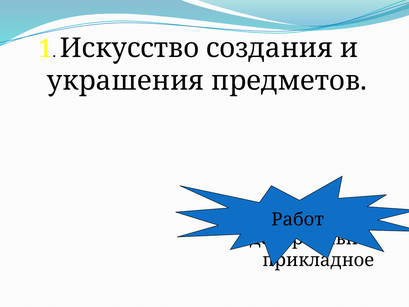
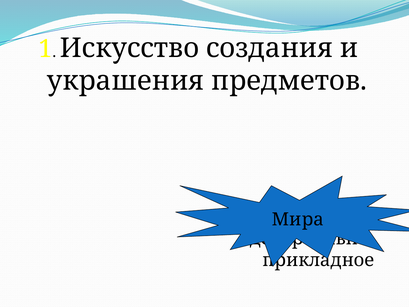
Работ: Работ -> Мира (298, 219)
